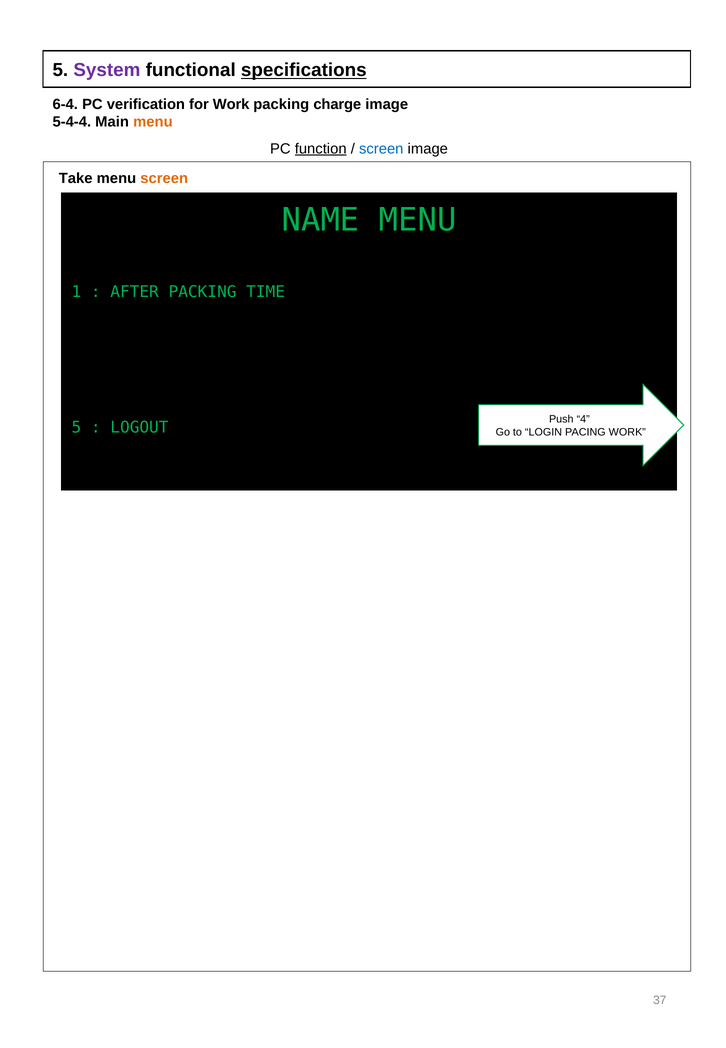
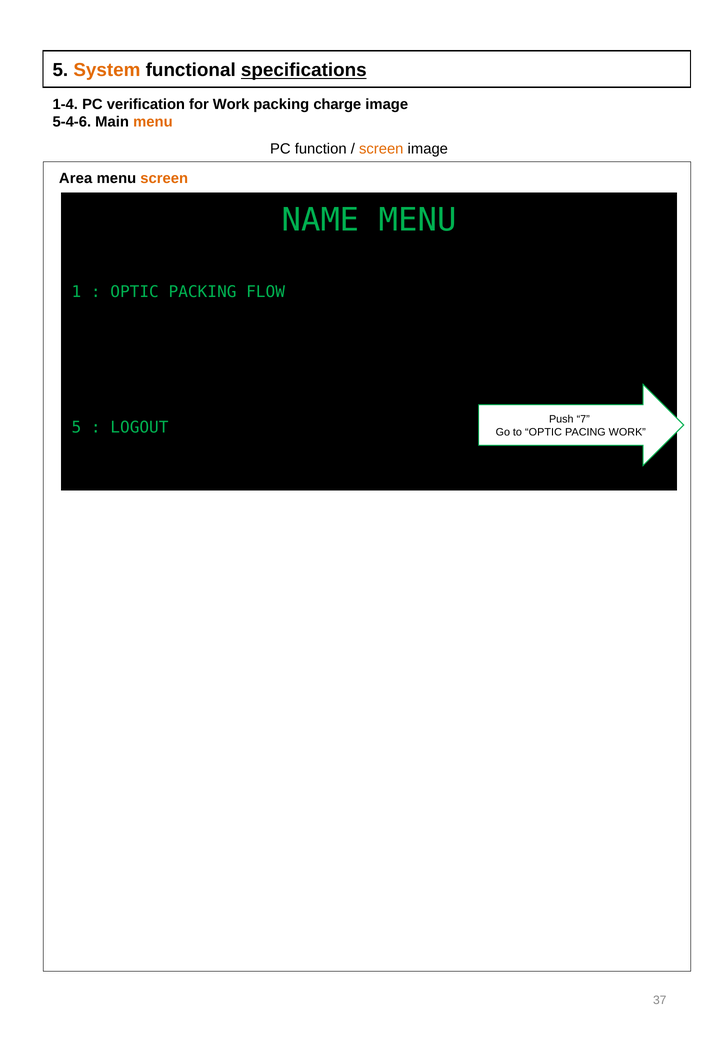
System colour: purple -> orange (107, 70)
6-4: 6-4 -> 1-4 (65, 104)
5-4-4: 5-4-4 -> 5-4-6 (72, 122)
function underline: present -> none (321, 149)
screen colour: blue -> orange (381, 149)
Take: Take -> Area (76, 178)
AFTER: AFTER -> OPTIC (135, 292)
TIME: TIME -> FLOW (266, 292)
4: 4 -> 7 (583, 420)
to LOGIN: LOGIN -> OPTIC (543, 432)
